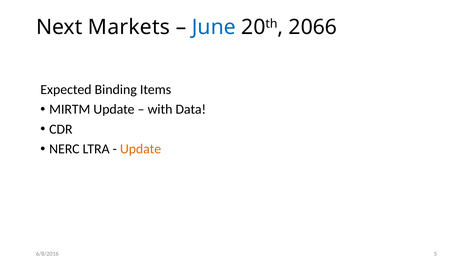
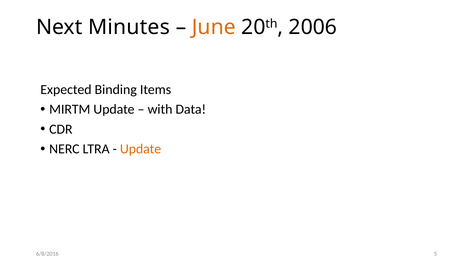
Markets: Markets -> Minutes (129, 27)
June colour: blue -> orange (214, 27)
2066: 2066 -> 2006 (313, 27)
